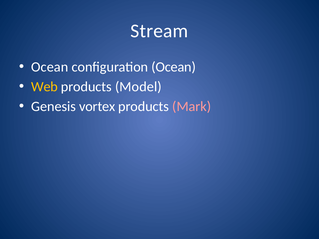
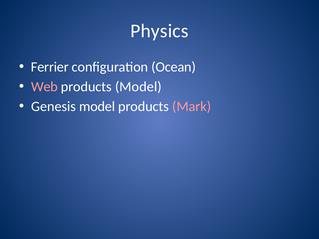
Stream: Stream -> Physics (159, 31)
Ocean: Ocean -> Ferrier (50, 67)
Web colour: yellow -> pink (44, 87)
Genesis vortex: vortex -> model (97, 107)
